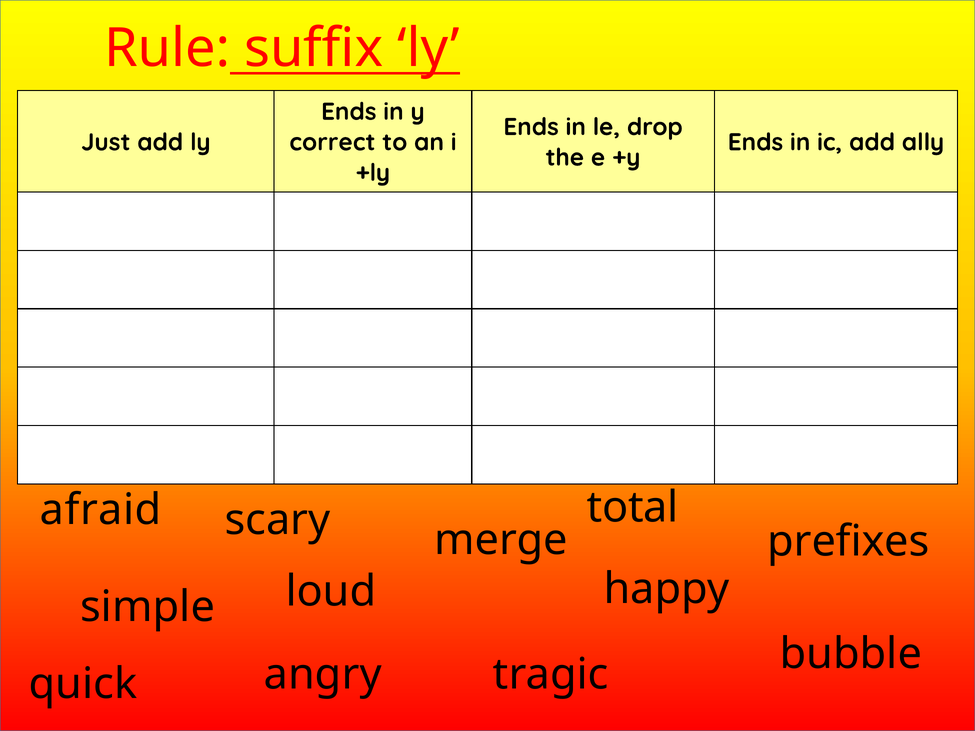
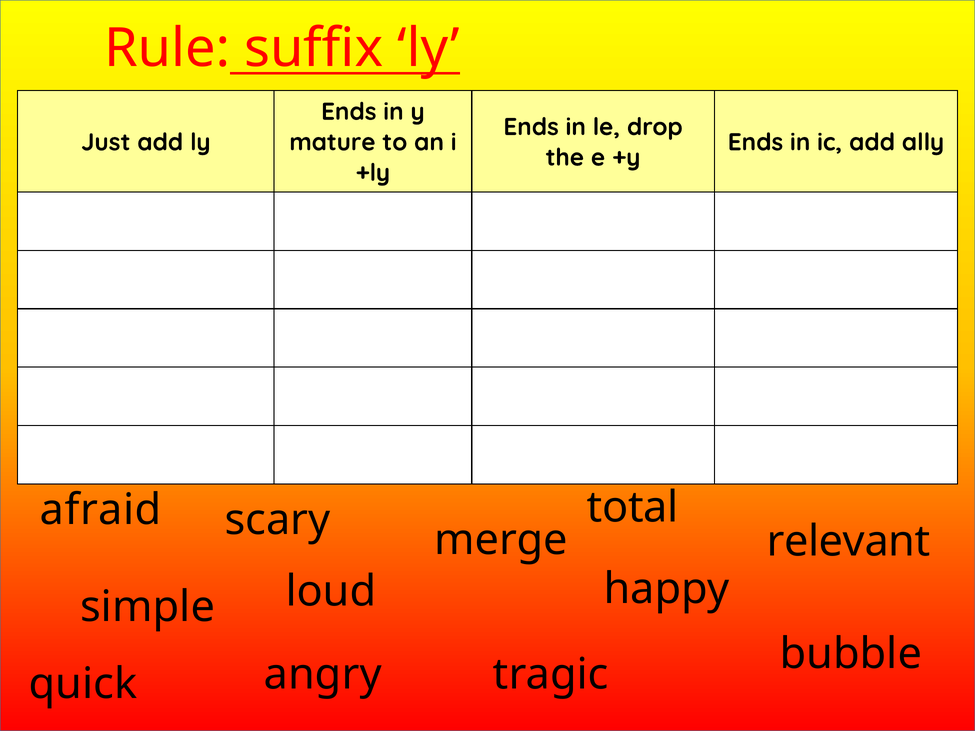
correct: correct -> mature (332, 142)
prefixes: prefixes -> relevant (849, 541)
